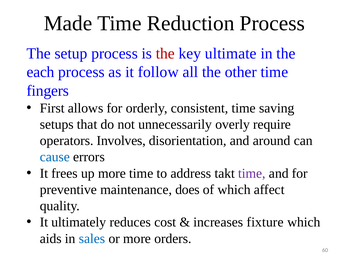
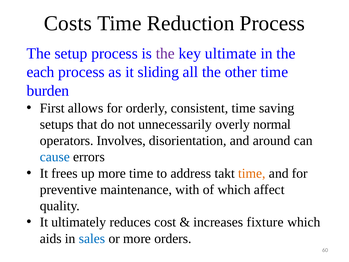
Made: Made -> Costs (68, 23)
the colour: red -> purple (165, 53)
follow: follow -> sliding (158, 72)
fingers: fingers -> burden (48, 91)
require: require -> normal (272, 124)
time colour: purple -> orange (252, 173)
does: does -> with (187, 189)
